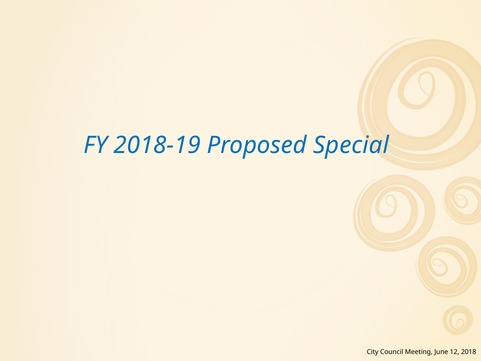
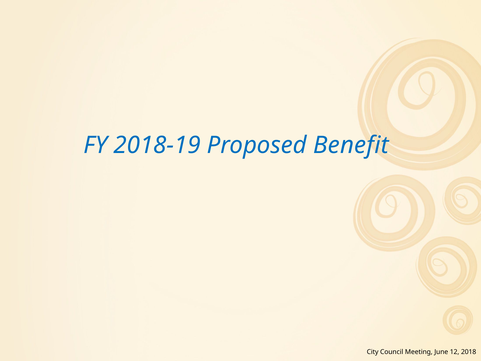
Special: Special -> Benefit (351, 145)
